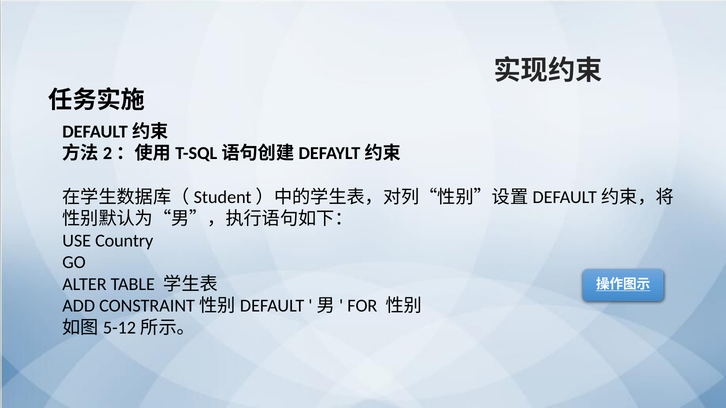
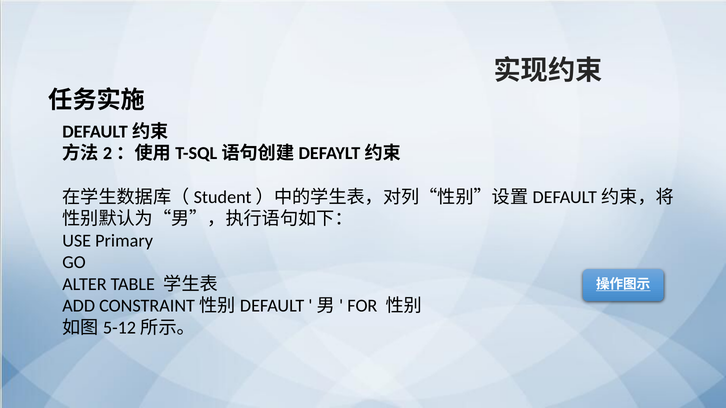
Country: Country -> Primary (124, 241)
